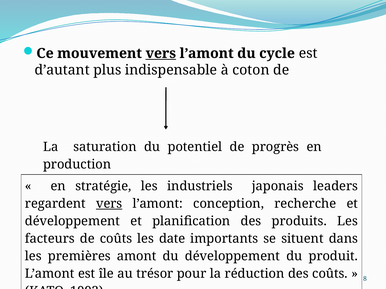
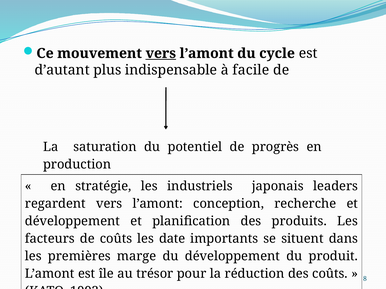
coton: coton -> facile (251, 70)
vers underline: present -> none (109, 204)
amont: amont -> marge (137, 257)
